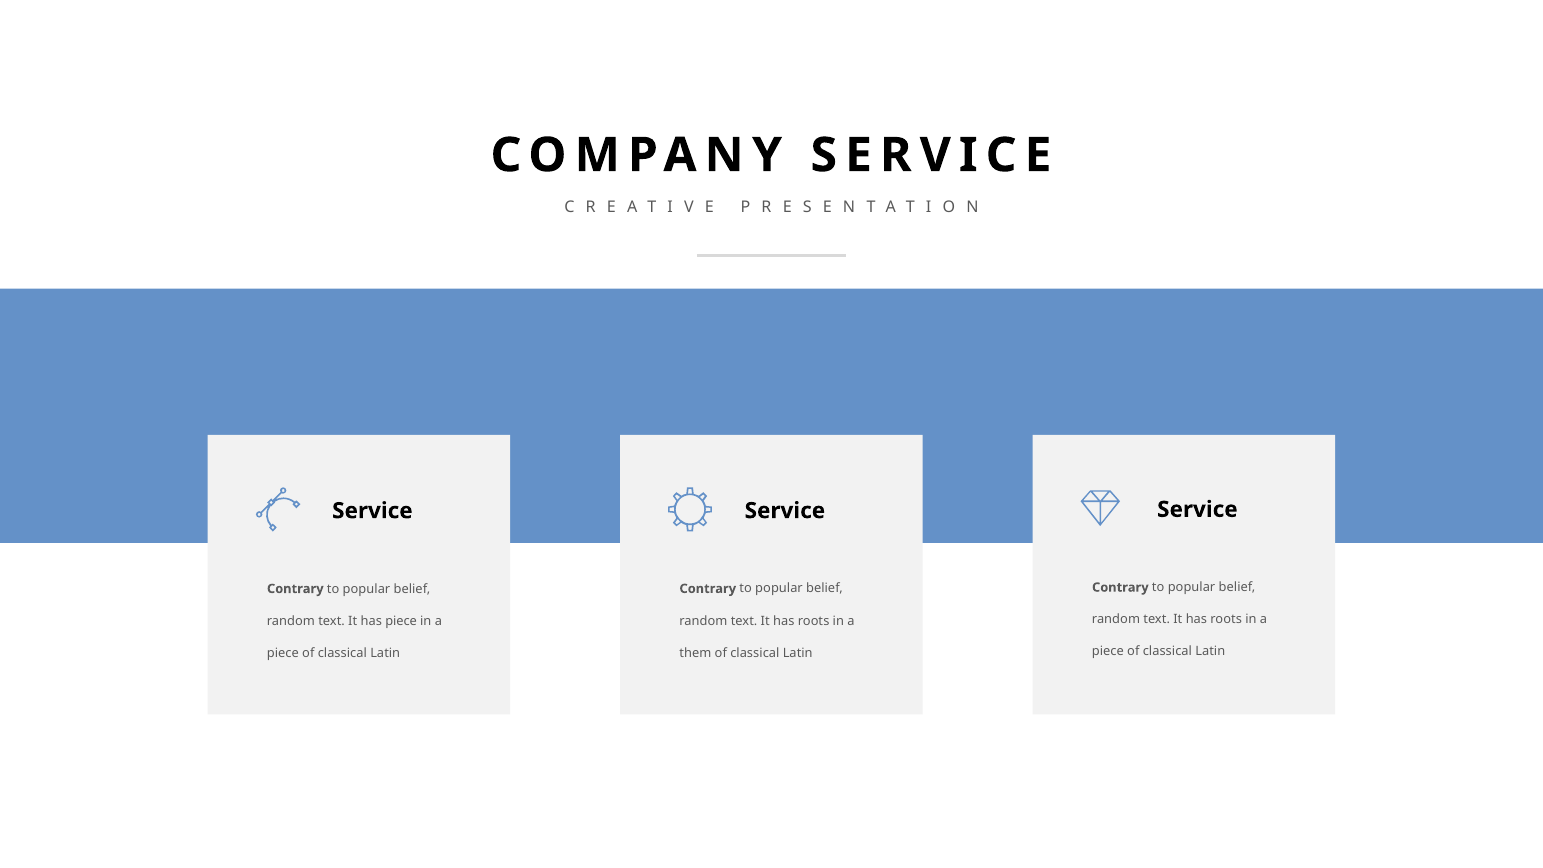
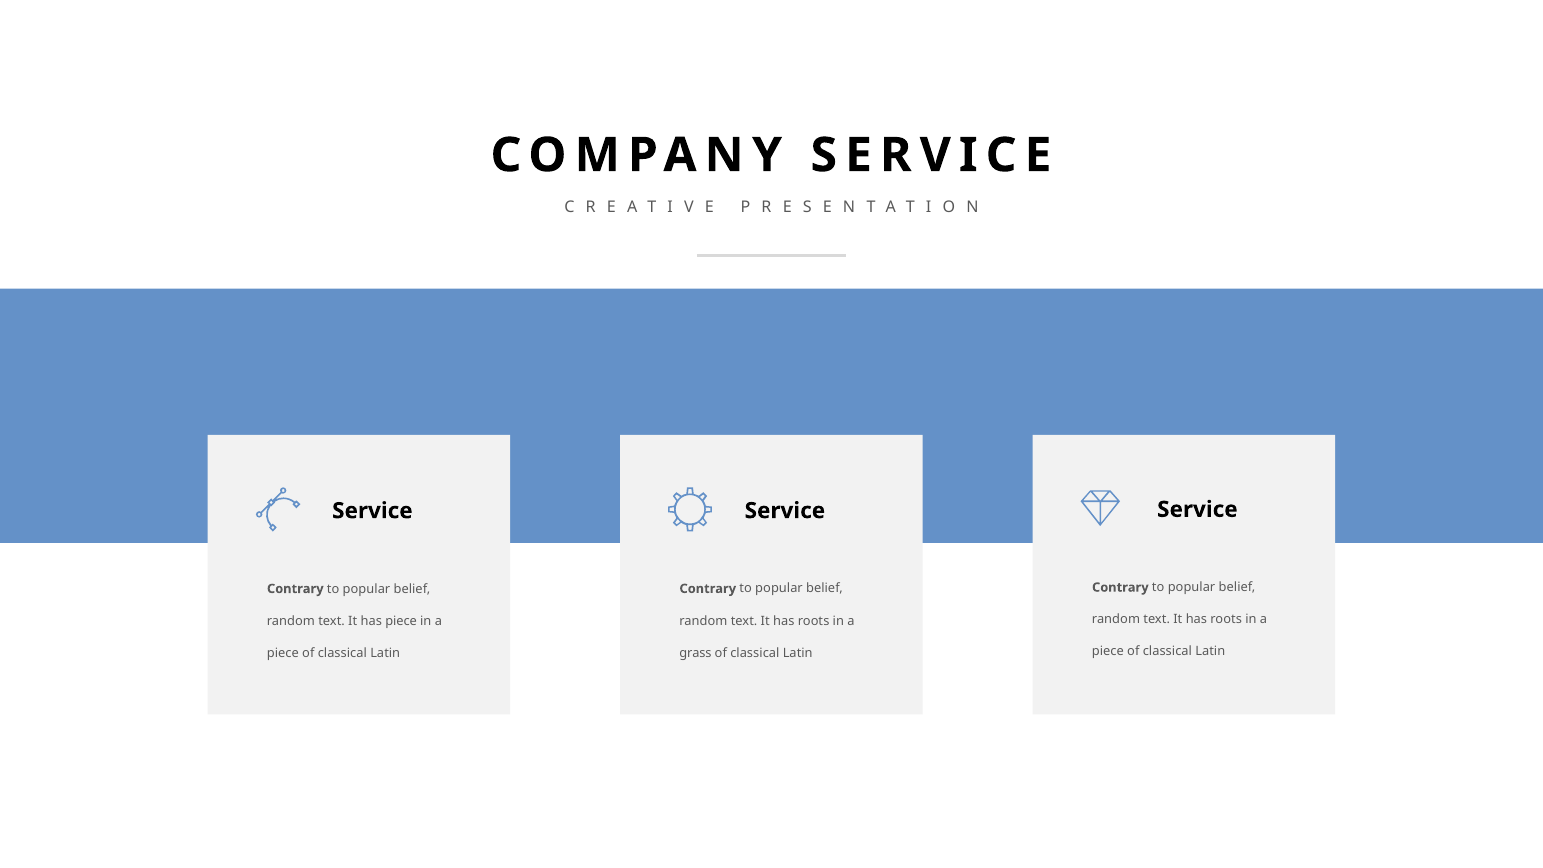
them: them -> grass (695, 653)
